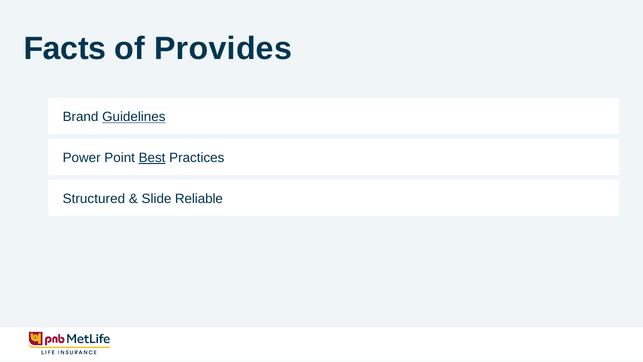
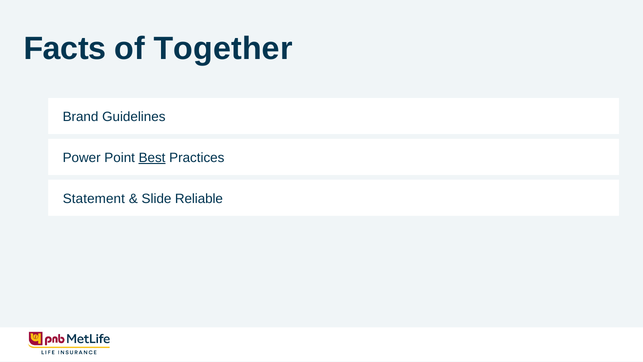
Provides: Provides -> Together (223, 48)
Guidelines underline: present -> none (134, 117)
Structured: Structured -> Statement (94, 199)
